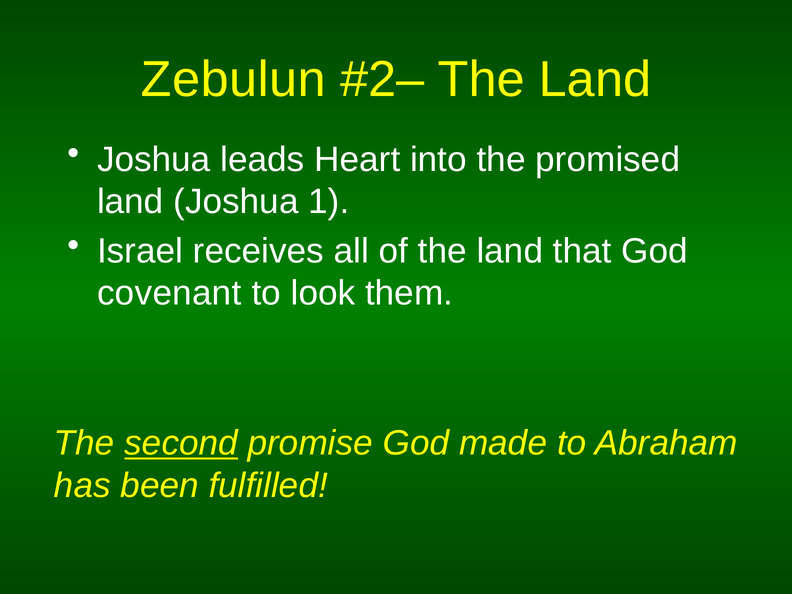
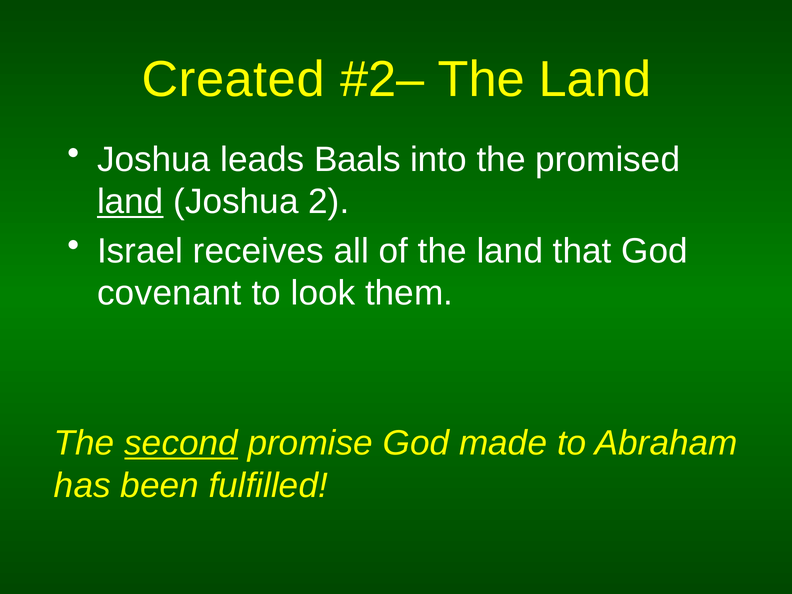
Zebulun: Zebulun -> Created (233, 79)
Heart: Heart -> Baals (357, 160)
land underline: none -> present (130, 202)
1: 1 -> 2 (329, 202)
